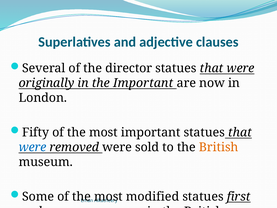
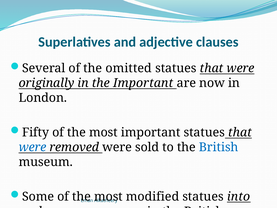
director: director -> omitted (129, 68)
British colour: orange -> blue (219, 147)
first: first -> into (239, 196)
